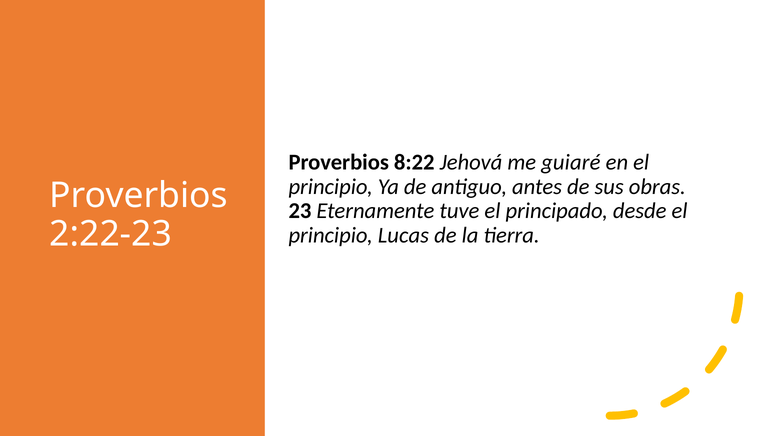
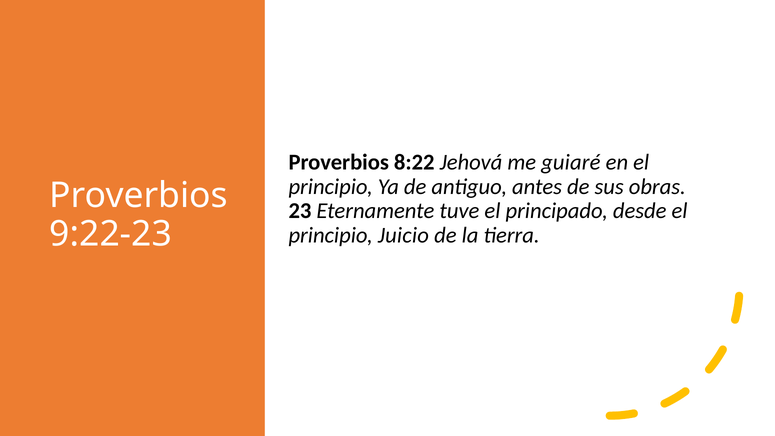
2:22-23: 2:22-23 -> 9:22-23 (111, 234)
Lucas: Lucas -> Juicio (403, 235)
